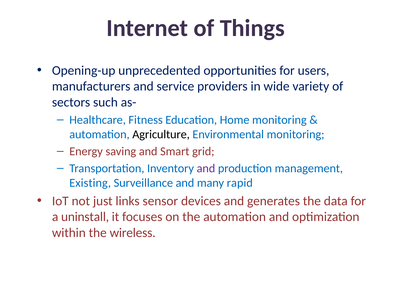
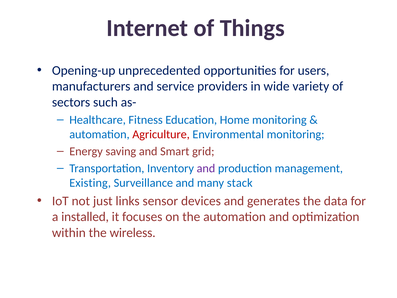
Agriculture colour: black -> red (161, 134)
rapid: rapid -> stack (240, 183)
uninstall: uninstall -> installed (85, 217)
